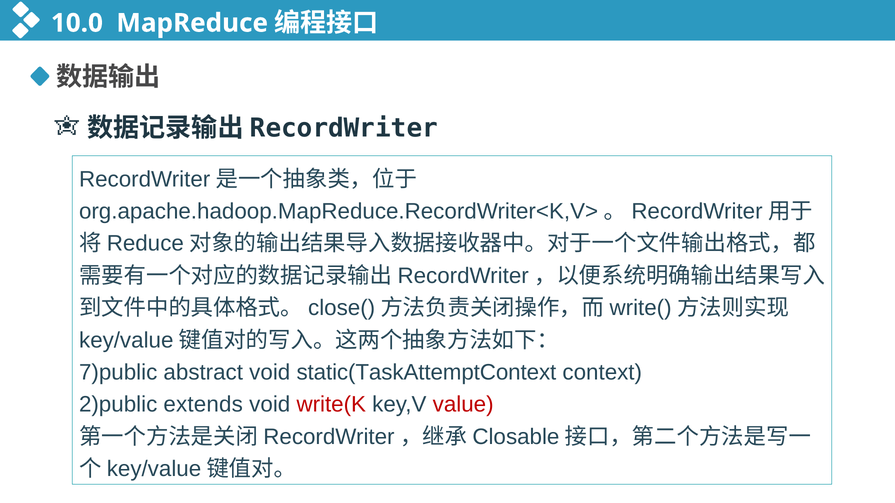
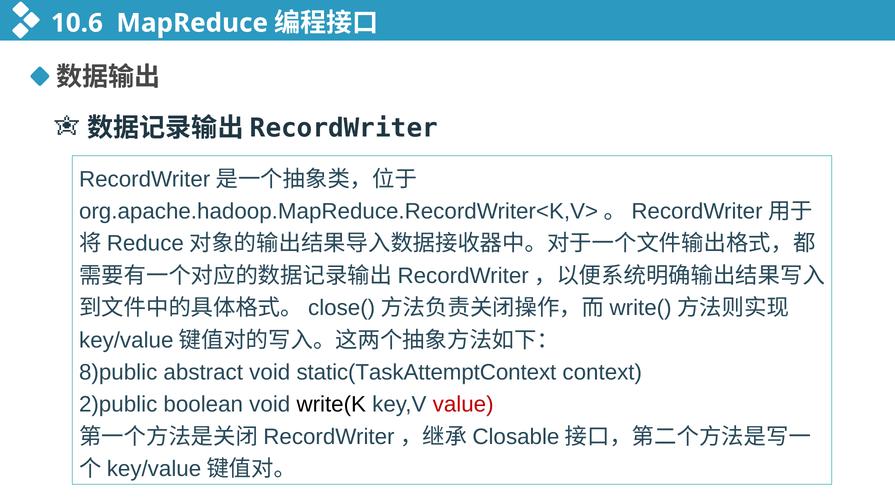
10.0: 10.0 -> 10.6 (77, 23)
7)public: 7)public -> 8)public (118, 373)
extends: extends -> boolean (203, 405)
write(K colour: red -> black (331, 405)
